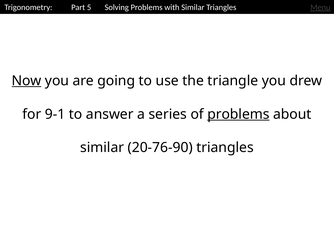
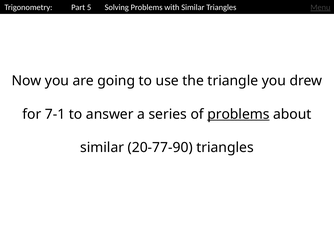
Now underline: present -> none (27, 81)
9-1: 9-1 -> 7-1 (55, 114)
20-76-90: 20-76-90 -> 20-77-90 (160, 147)
